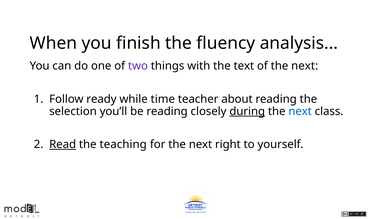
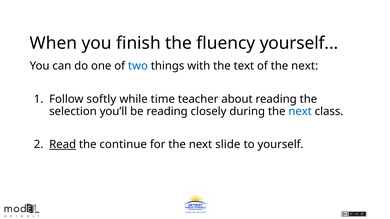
fluency analysis: analysis -> yourself (299, 43)
two colour: purple -> blue (138, 66)
ready: ready -> softly (101, 99)
during underline: present -> none (247, 111)
teaching: teaching -> continue (123, 145)
right: right -> slide (228, 145)
